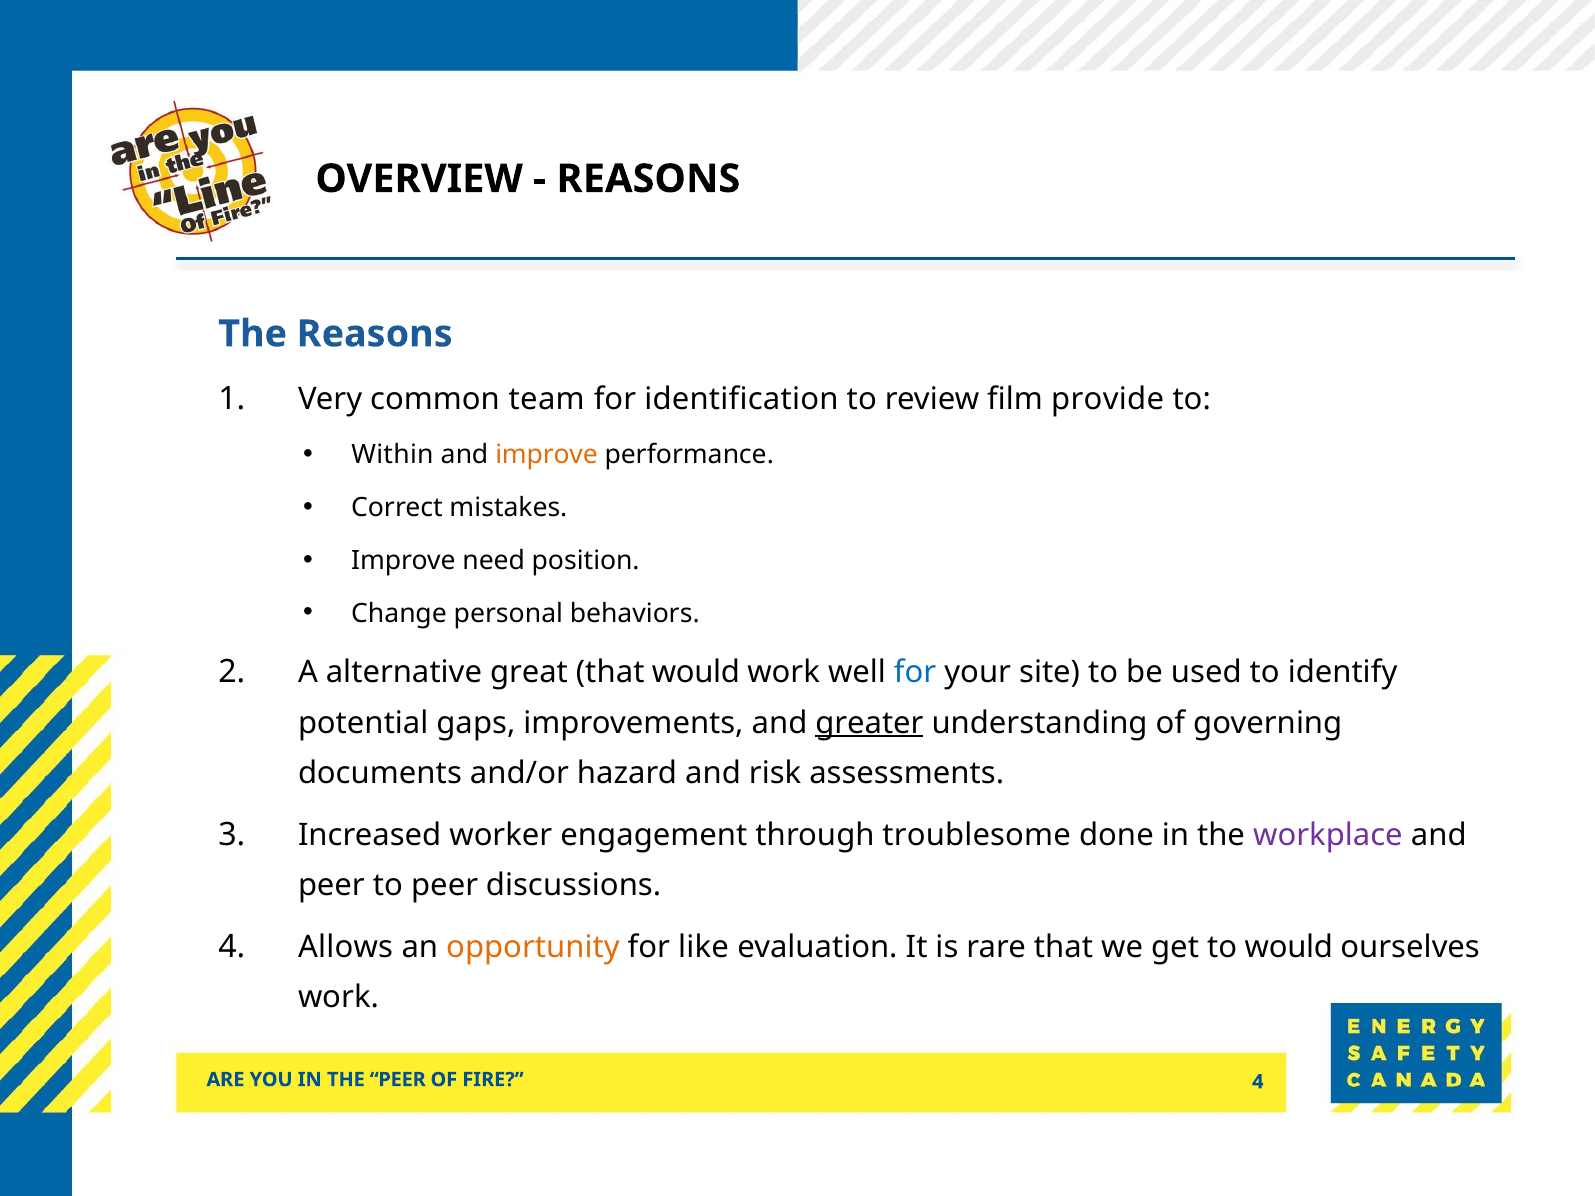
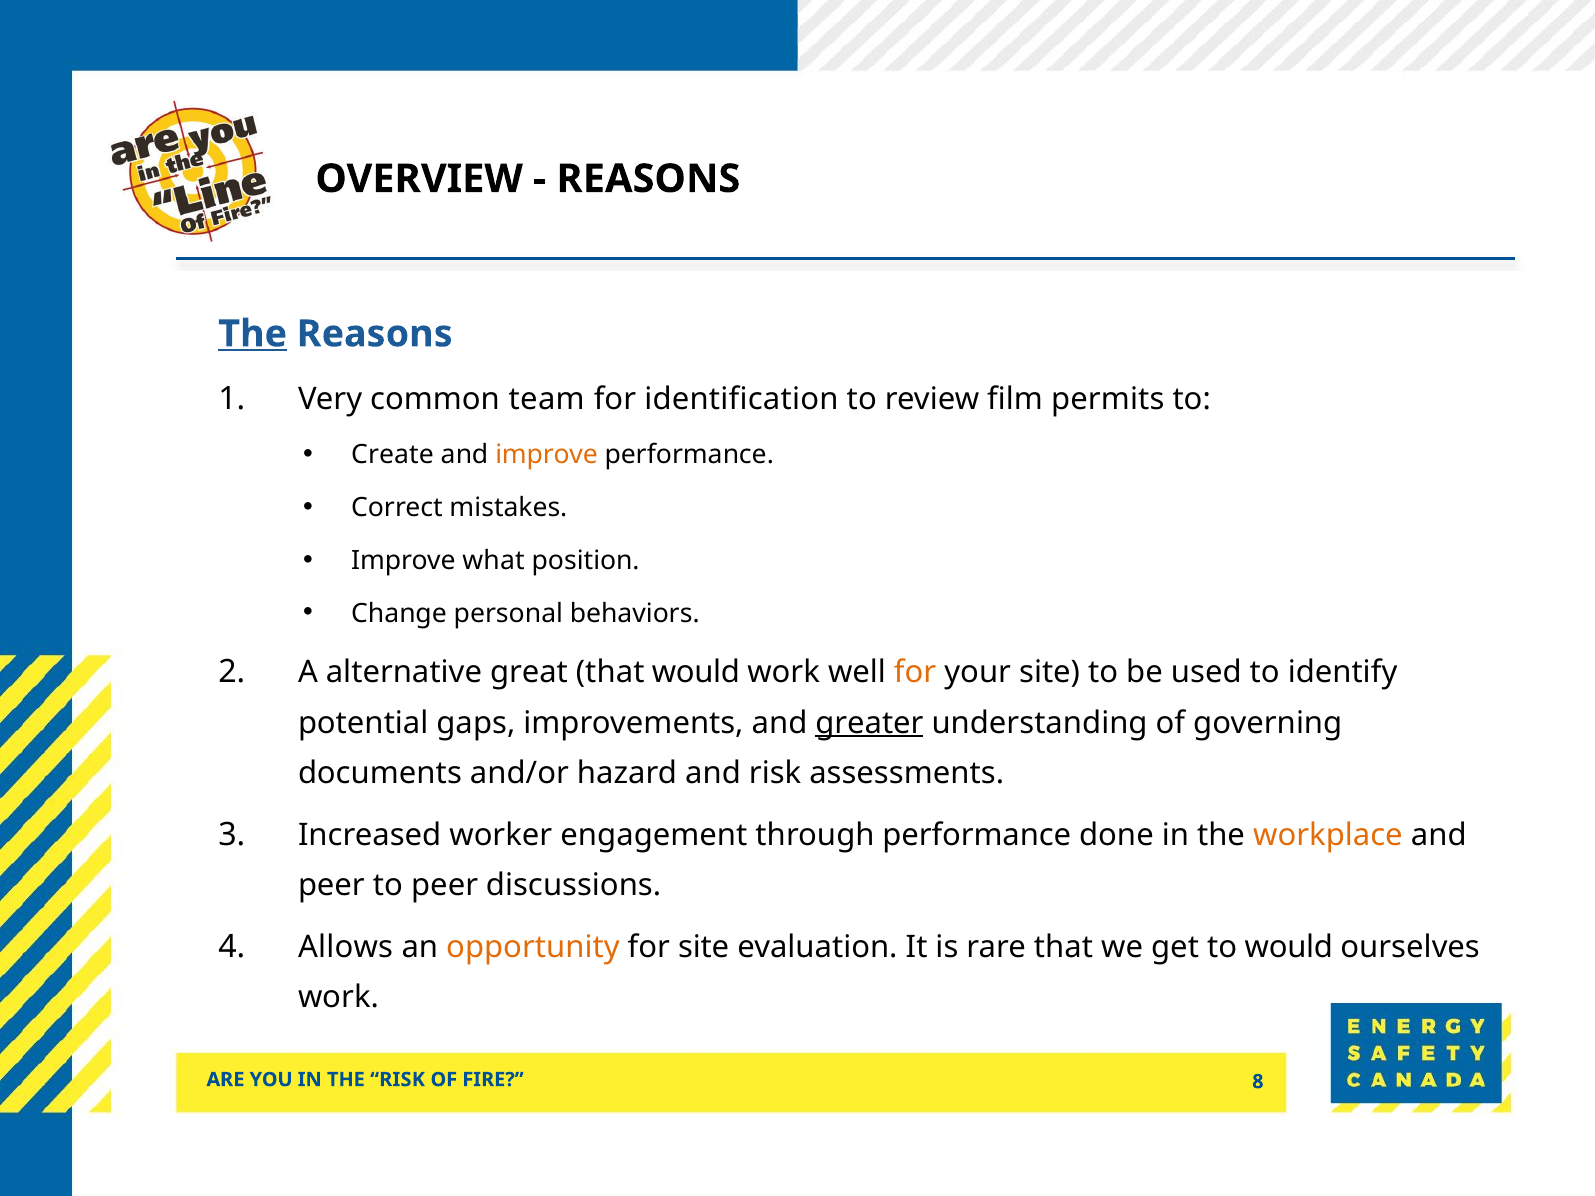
The underline: none -> present (253, 334)
provide: provide -> permits (1108, 399)
Within: Within -> Create (393, 455)
need: need -> what (494, 560)
for colour: blue -> orange (915, 673)
through troublesome: troublesome -> performance (977, 835)
workplace colour: purple -> orange (1328, 835)
for like: like -> site (704, 947)
THE PEER: PEER -> RISK (398, 1080)
FIRE 4: 4 -> 8 (1258, 1082)
